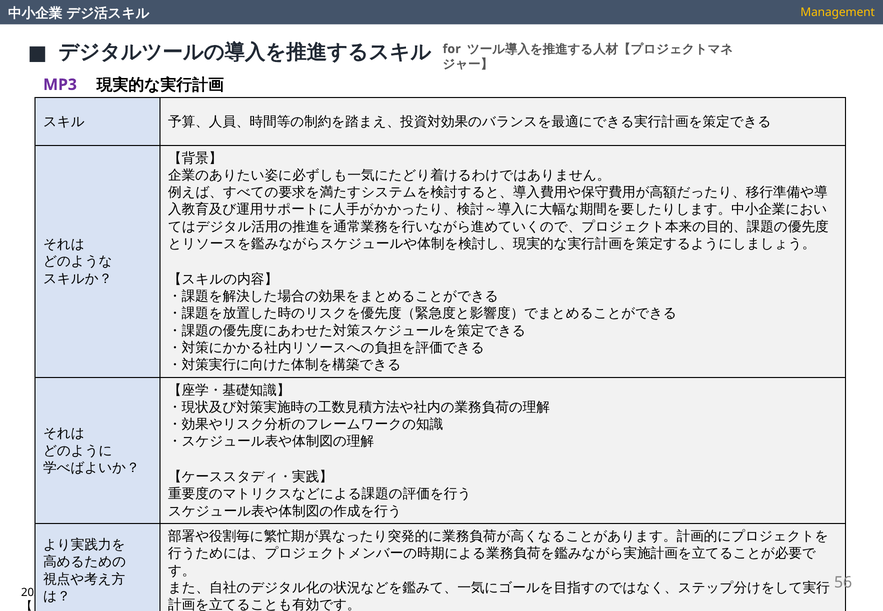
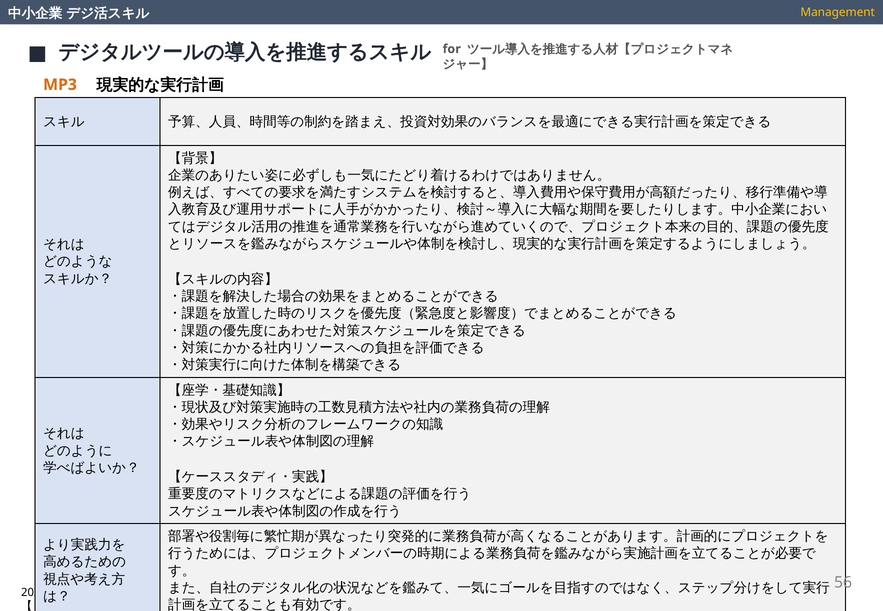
MP3 colour: purple -> orange (60, 85)
